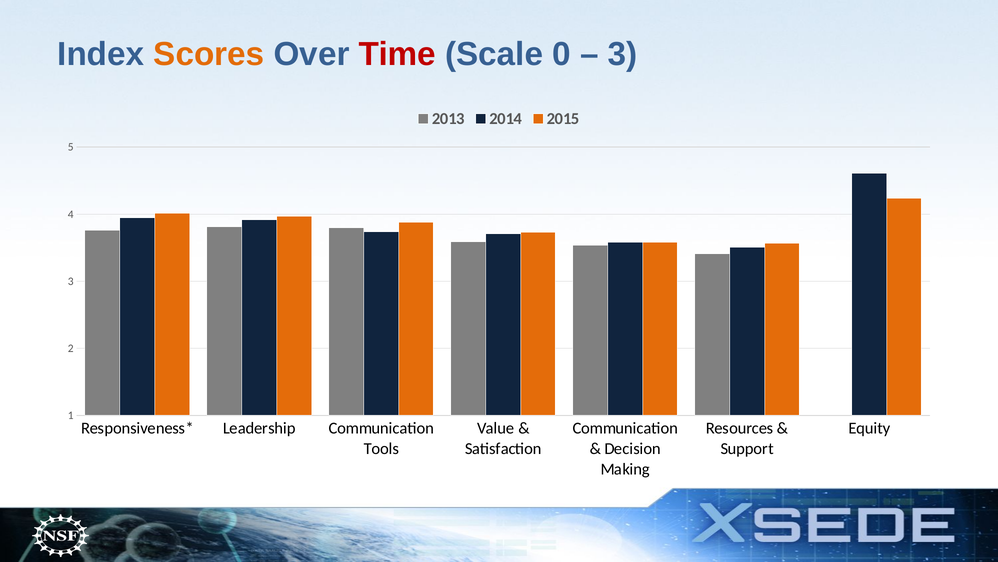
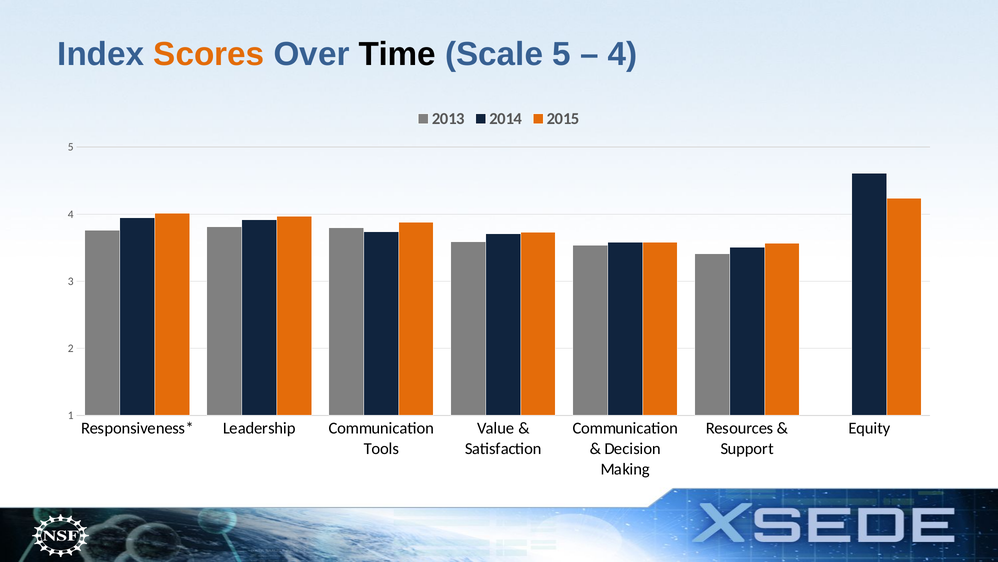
Time colour: red -> black (397, 54)
Scale 0: 0 -> 5 (562, 54)
3: 3 -> 4 (623, 54)
